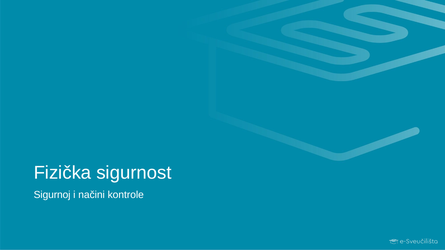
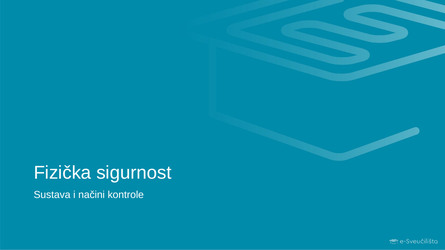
Sigurnoj: Sigurnoj -> Sustava (52, 195)
